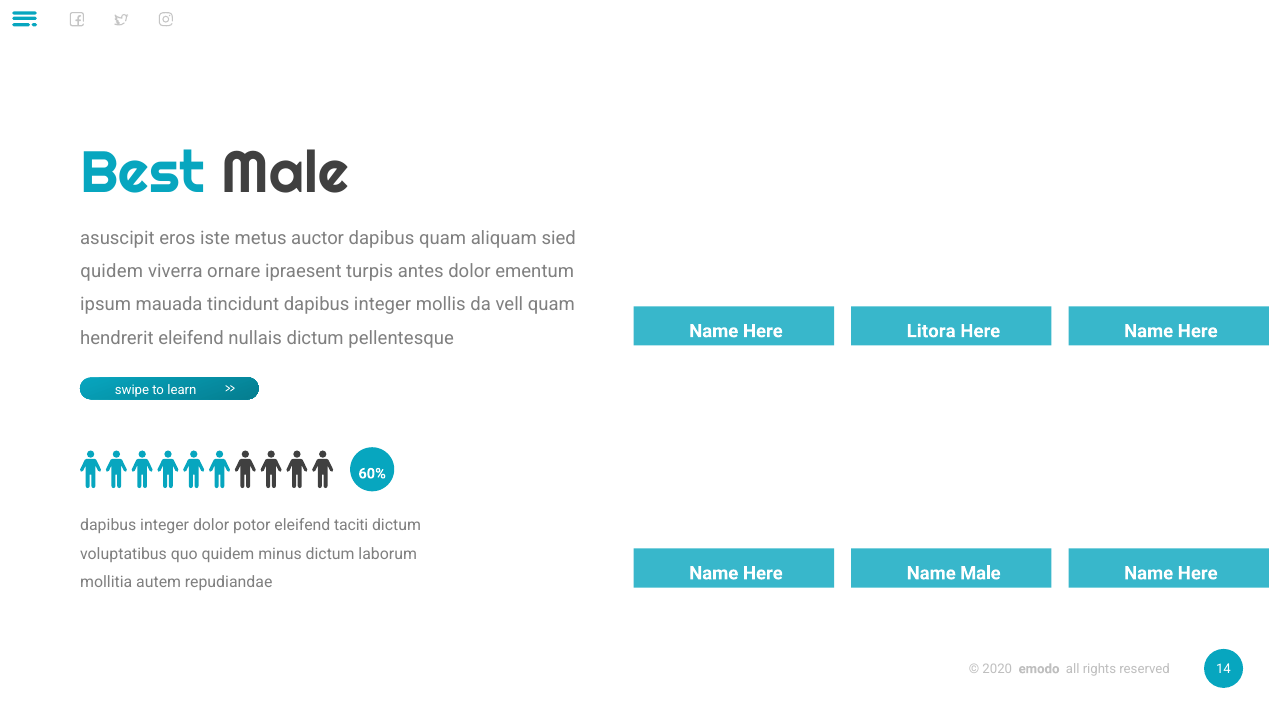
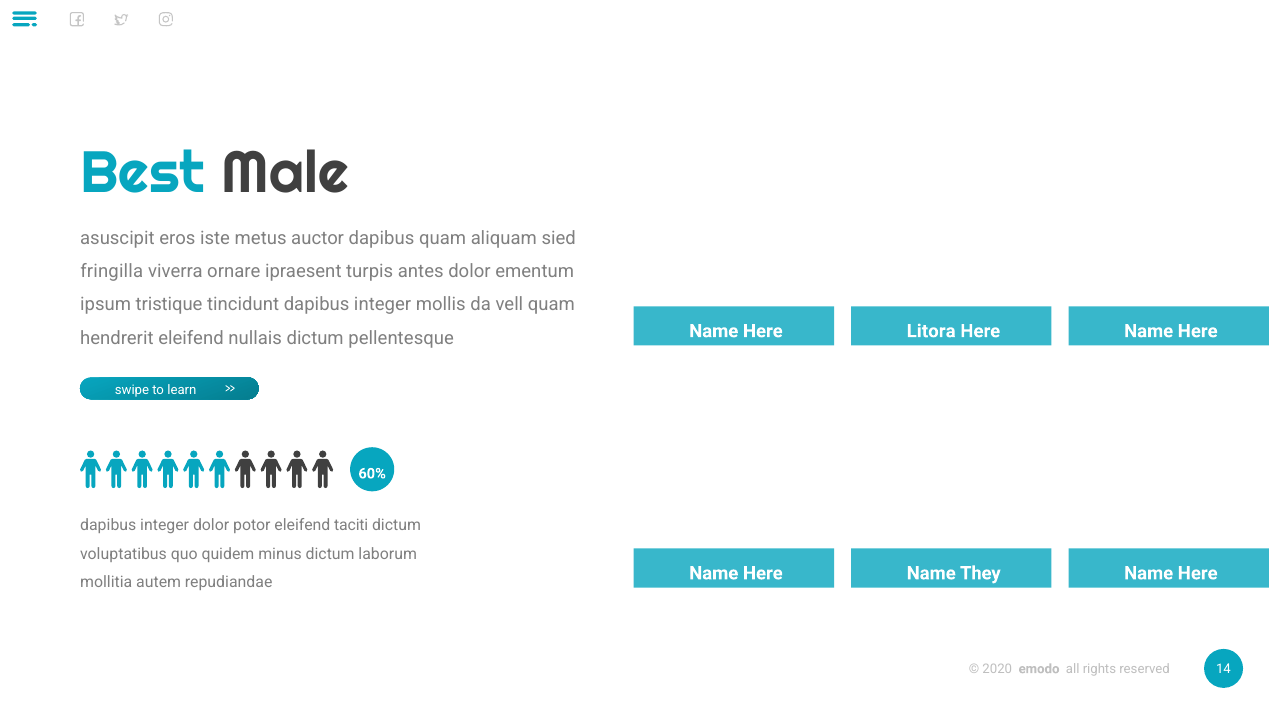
quidem: quidem -> fringilla (112, 272)
mauada: mauada -> tristique (169, 305)
Name Male: Male -> They (980, 573)
